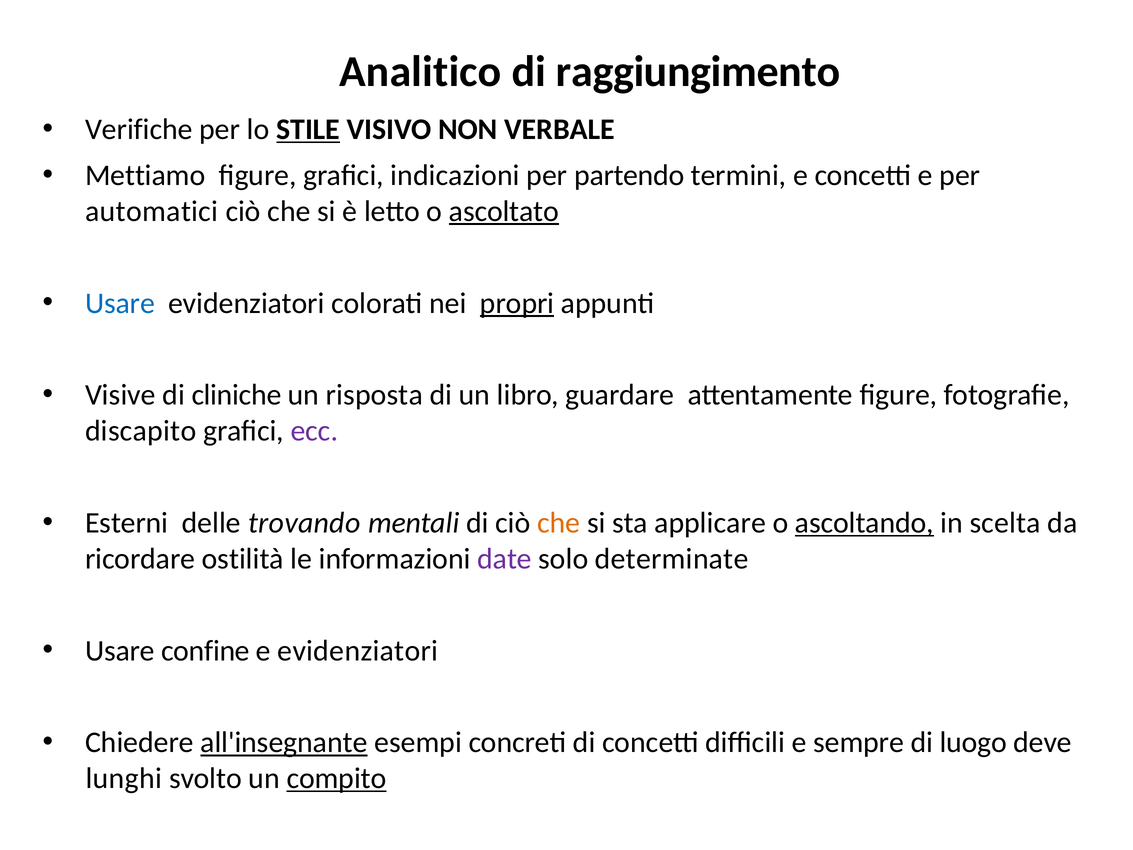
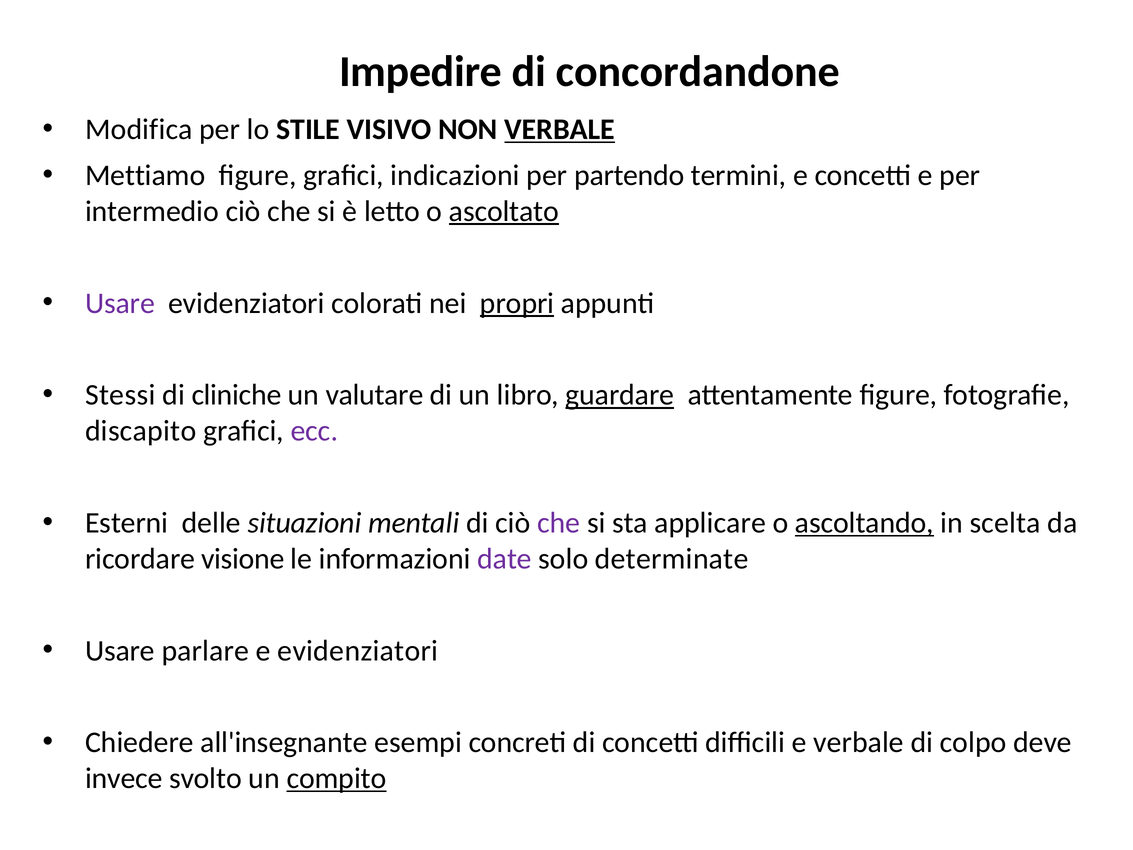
Analitico: Analitico -> Impedire (421, 72)
raggiungimento: raggiungimento -> concordandone (698, 72)
Verifiche: Verifiche -> Modifica (139, 129)
STILE underline: present -> none (308, 129)
VERBALE underline: none -> present (560, 129)
automatici: automatici -> intermedio (152, 211)
Usare colour: blue -> purple (120, 303)
Visive: Visive -> Stessi (120, 395)
risposta: risposta -> valutare (375, 395)
guardare underline: none -> present (620, 395)
trovando: trovando -> situazioni (305, 523)
che colour: orange -> purple (559, 523)
ostilità: ostilità -> visione (243, 559)
confine: confine -> parlare (205, 650)
all'insegnante underline: present -> none (284, 742)
e sempre: sempre -> verbale (859, 742)
luogo: luogo -> colpo (973, 742)
lunghi: lunghi -> invece (124, 778)
